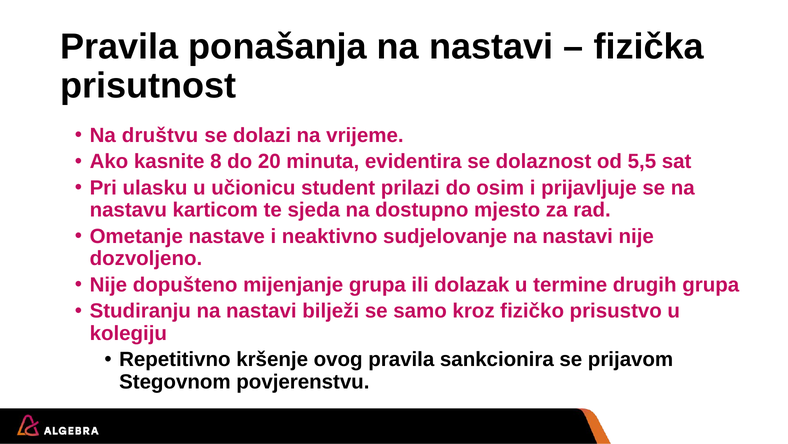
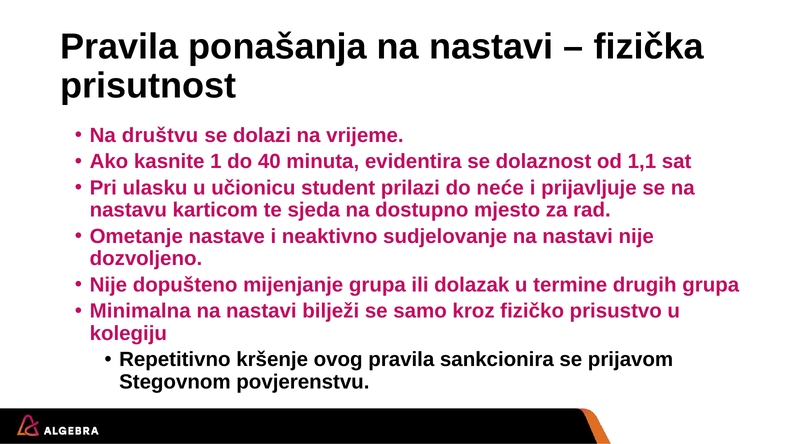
8: 8 -> 1 (216, 161)
20: 20 -> 40 (269, 161)
5,5: 5,5 -> 1,1 (642, 161)
osim: osim -> neće (500, 188)
Studiranju: Studiranju -> Minimalna (140, 311)
